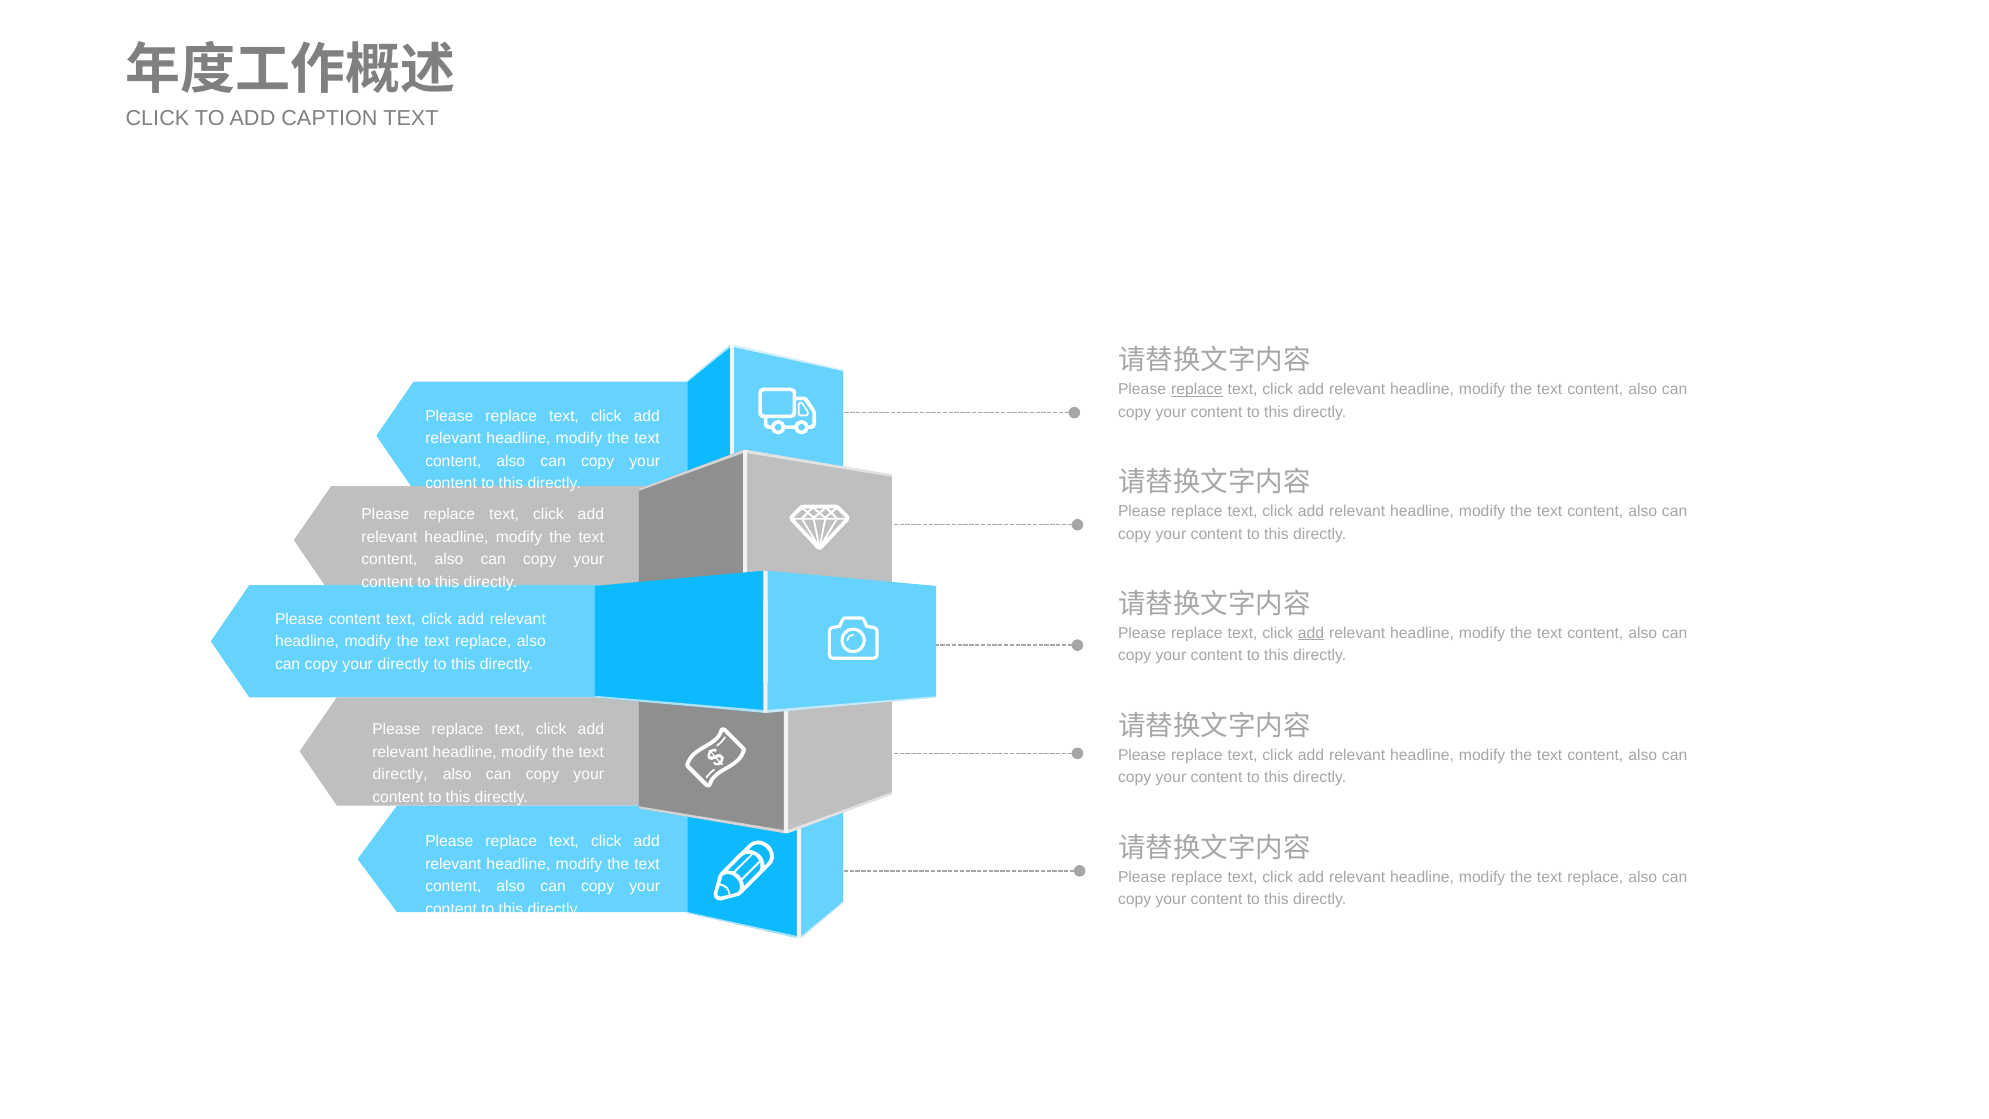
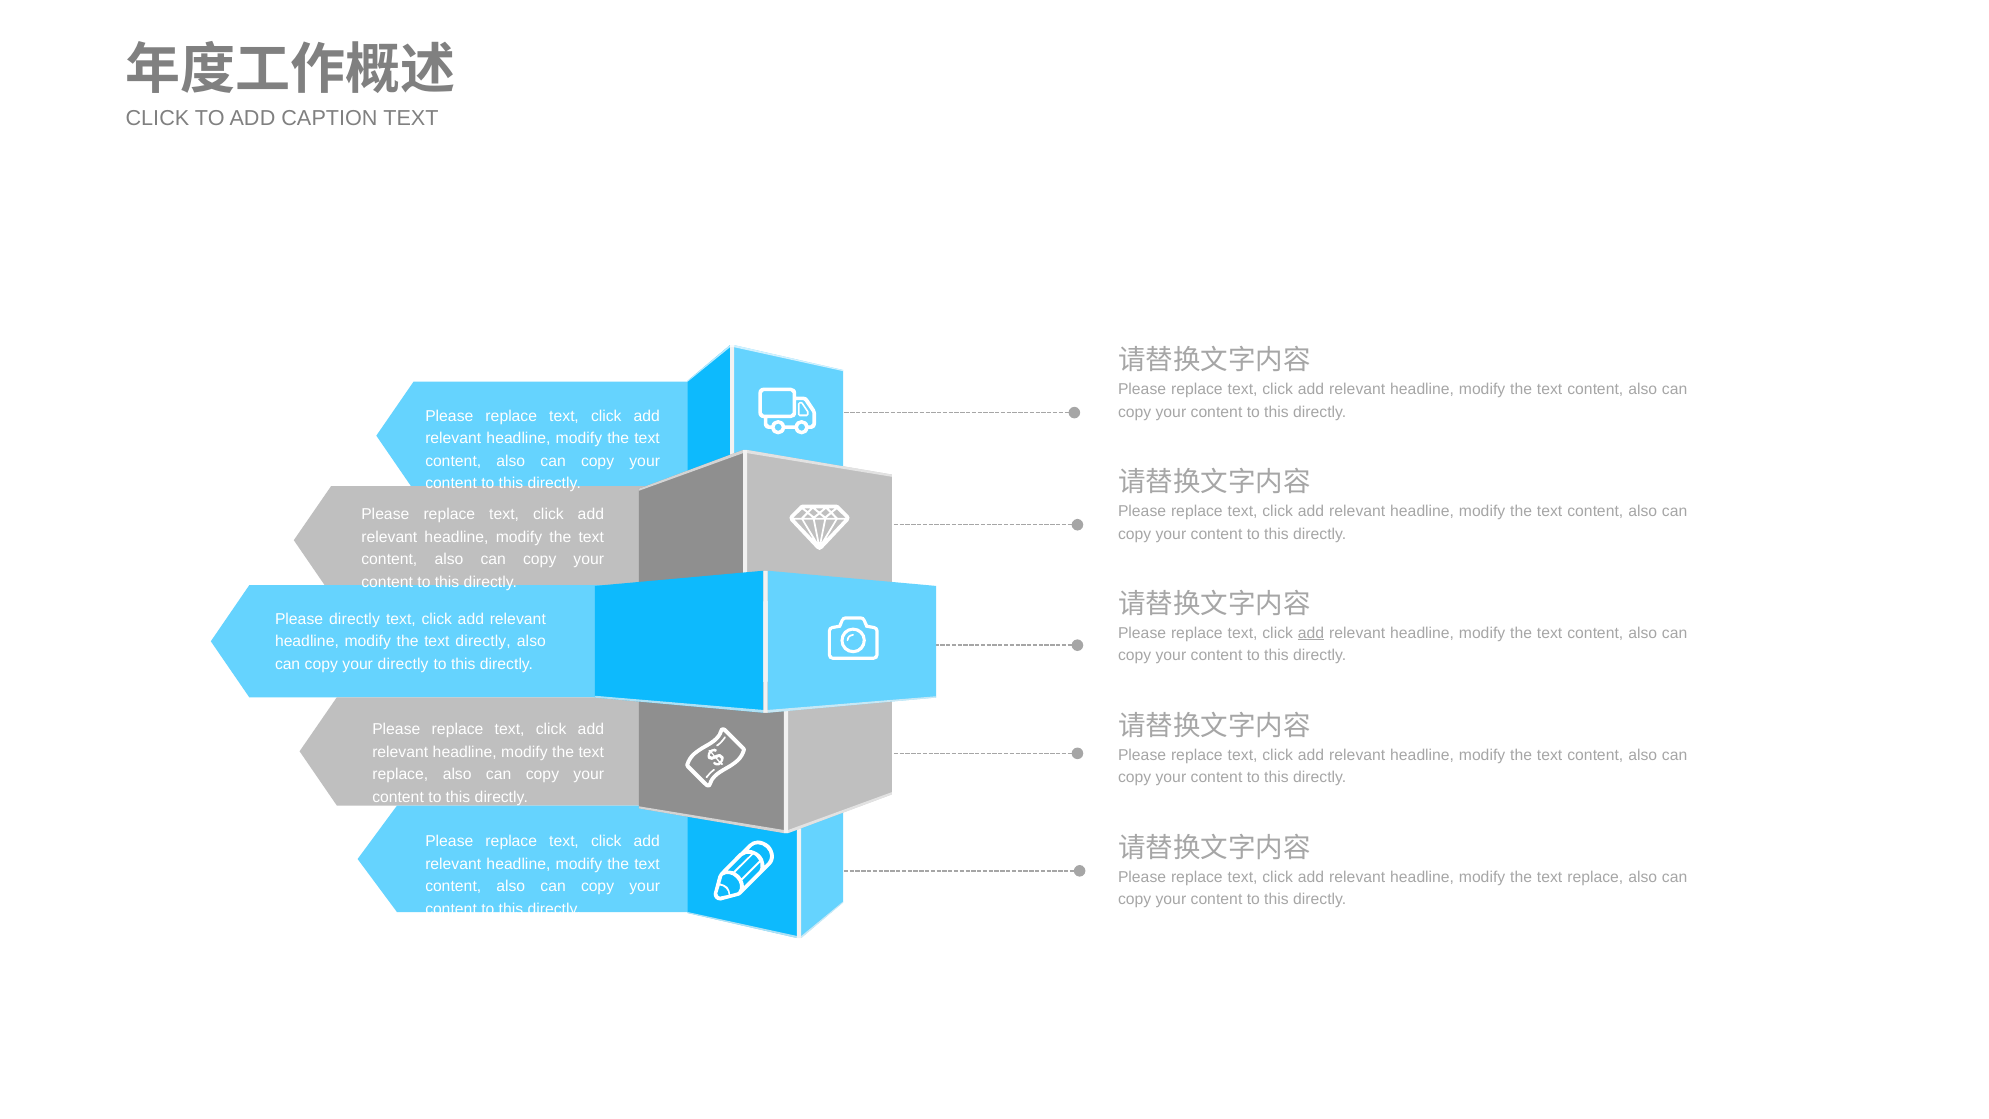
replace underline: present -> none (1197, 389)
Please content: content -> directly (354, 619)
replace: replace -> directly (483, 641)
directly: directly -> replace (400, 774)
